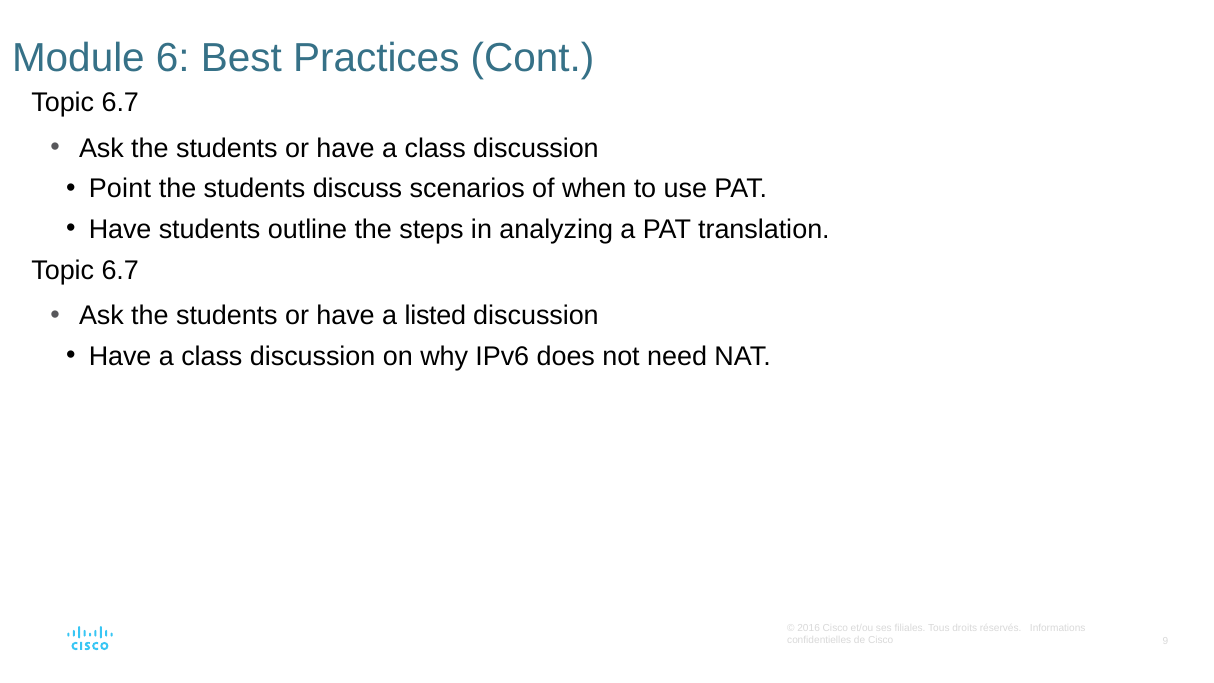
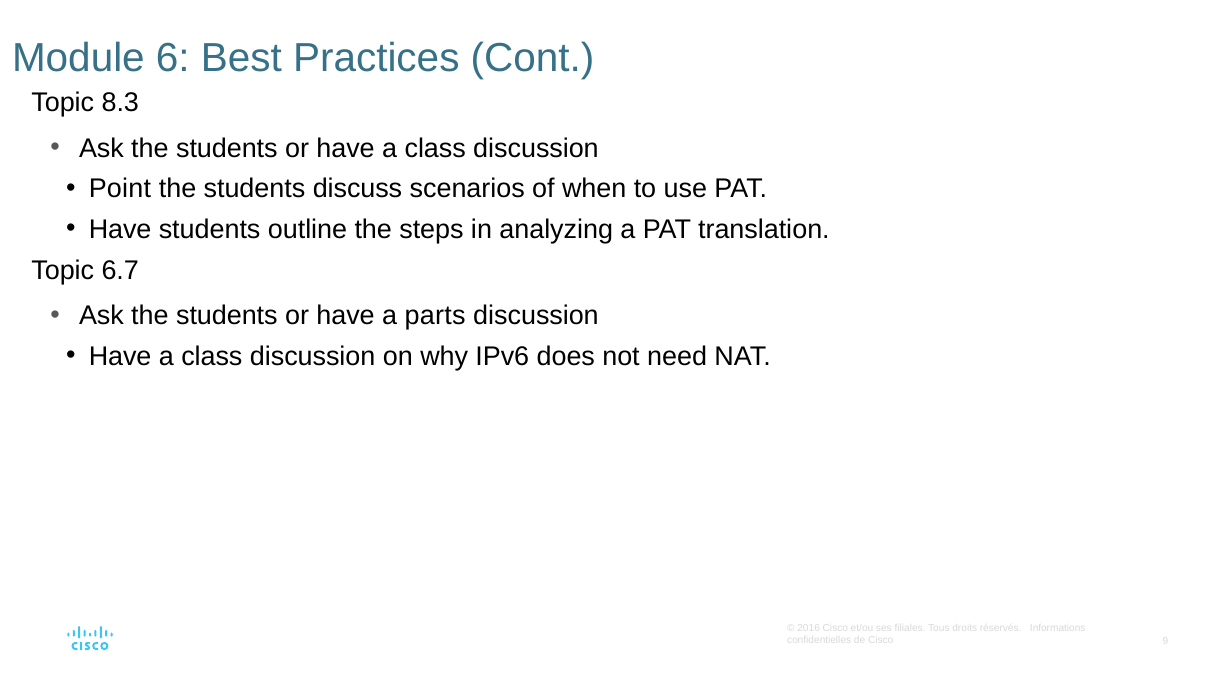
6.7: 6.7 -> 8.3 (120, 103)
listed: listed -> parts (435, 316)
